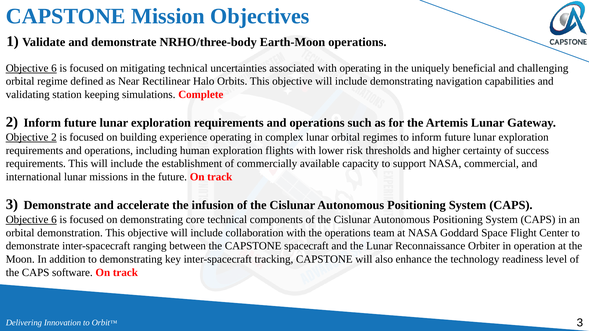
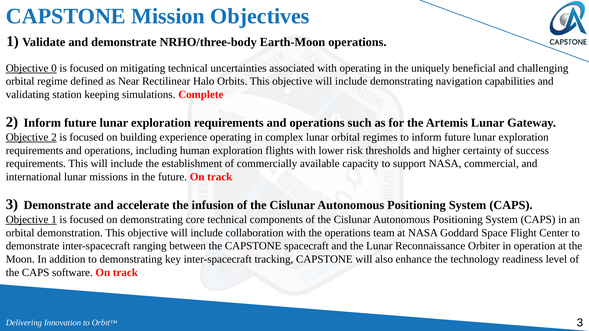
6: 6 -> 0 (54, 68)
6: 6 -> 1 (54, 220)
